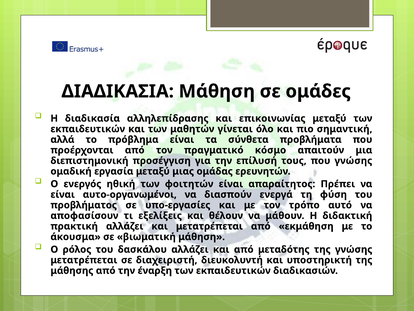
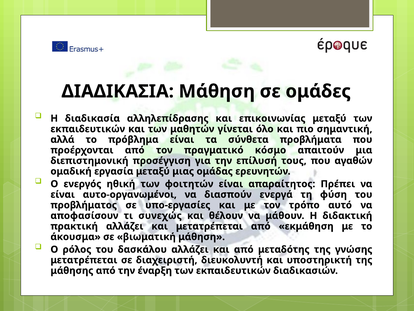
που γνώσης: γνώσης -> αγαθών (353, 160)
εξελίξεις: εξελίξεις -> συνεχώς (160, 215)
